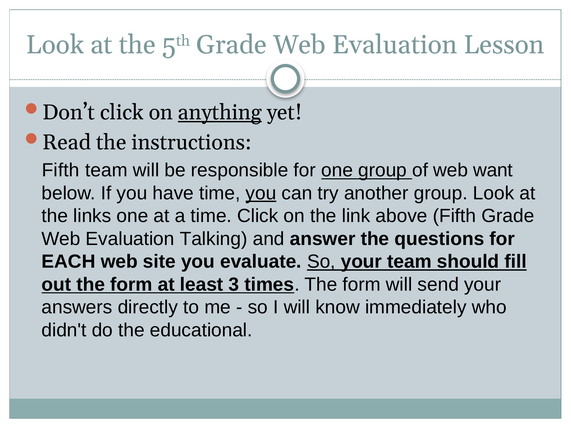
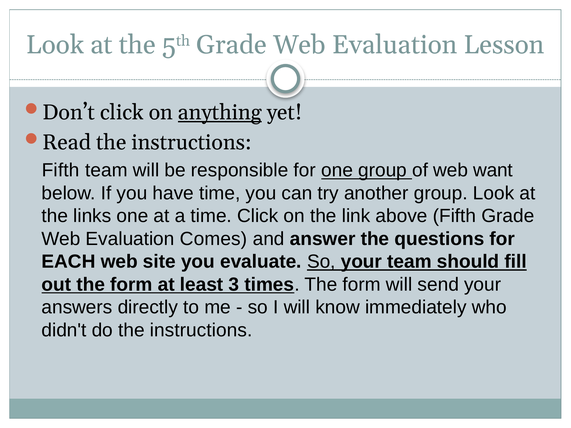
you underline: present -> none (261, 193)
Talking: Talking -> Comes (214, 239)
do the educational: educational -> instructions (201, 330)
